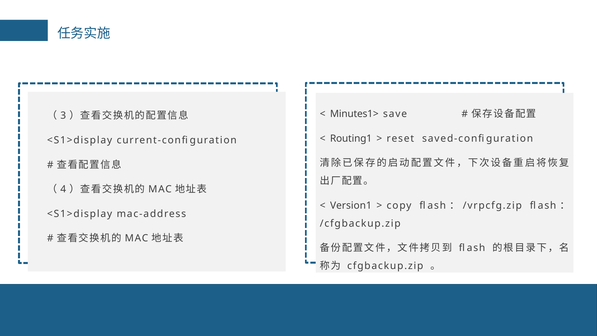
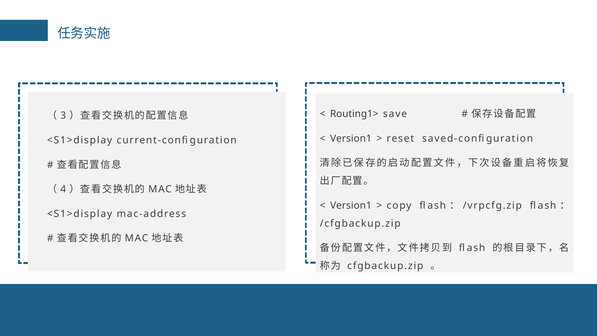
Minutes1>: Minutes1> -> Routing1> (354, 114)
Routing1: Routing1 -> Version1 (351, 138)
